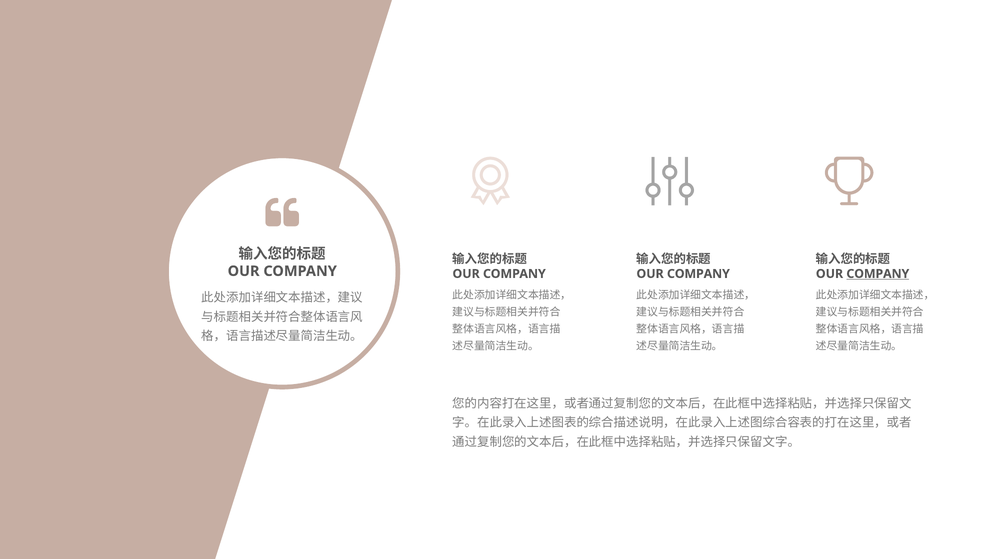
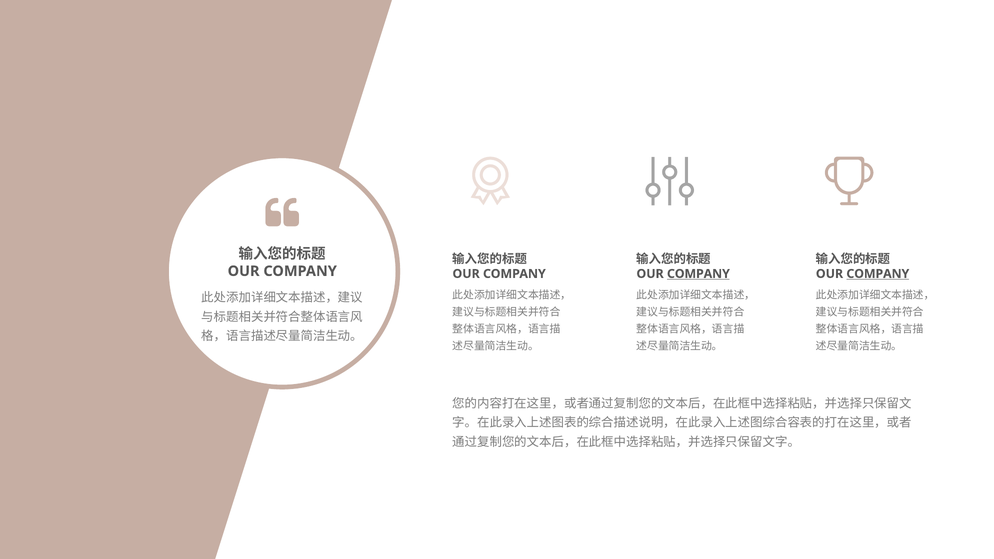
COMPANY underline: none -> present (698, 274)
